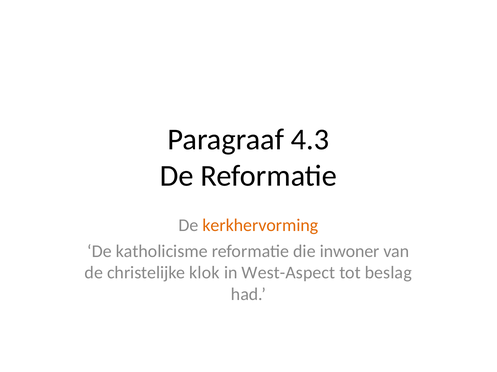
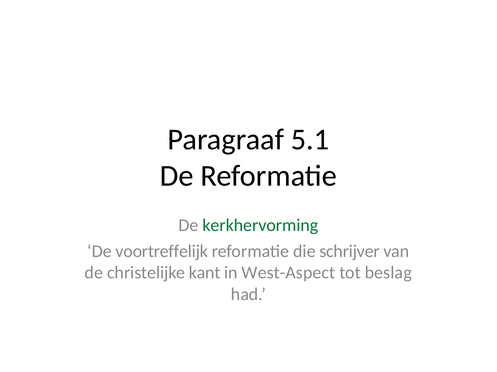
4.3: 4.3 -> 5.1 (310, 140)
kerkhervorming colour: orange -> green (260, 226)
katholicisme: katholicisme -> voortreffelijk (162, 252)
inwoner: inwoner -> schrijver (350, 252)
klok: klok -> kant (205, 273)
